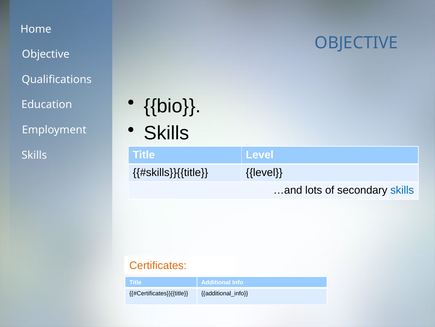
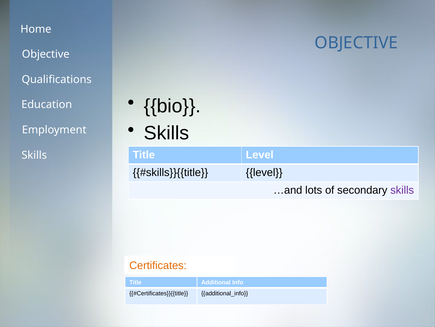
skills colour: blue -> purple (402, 190)
